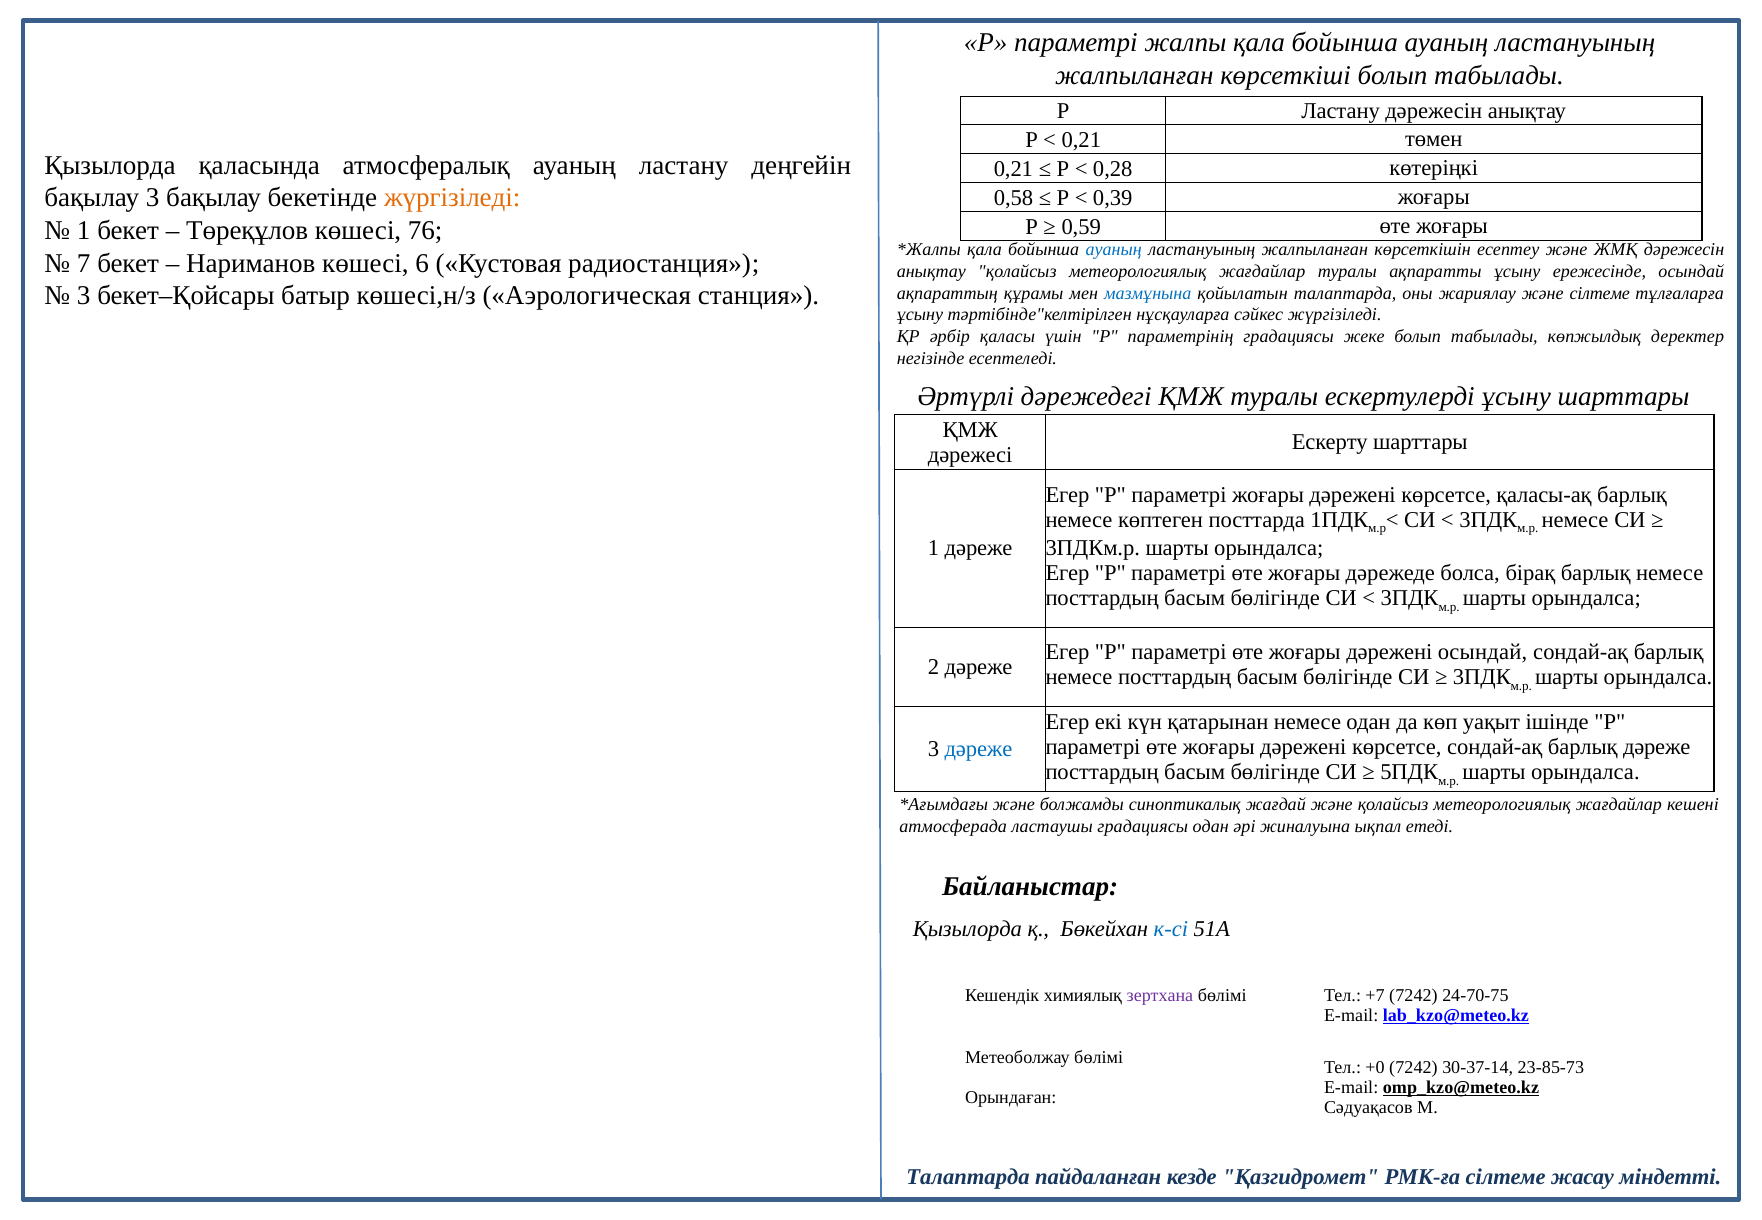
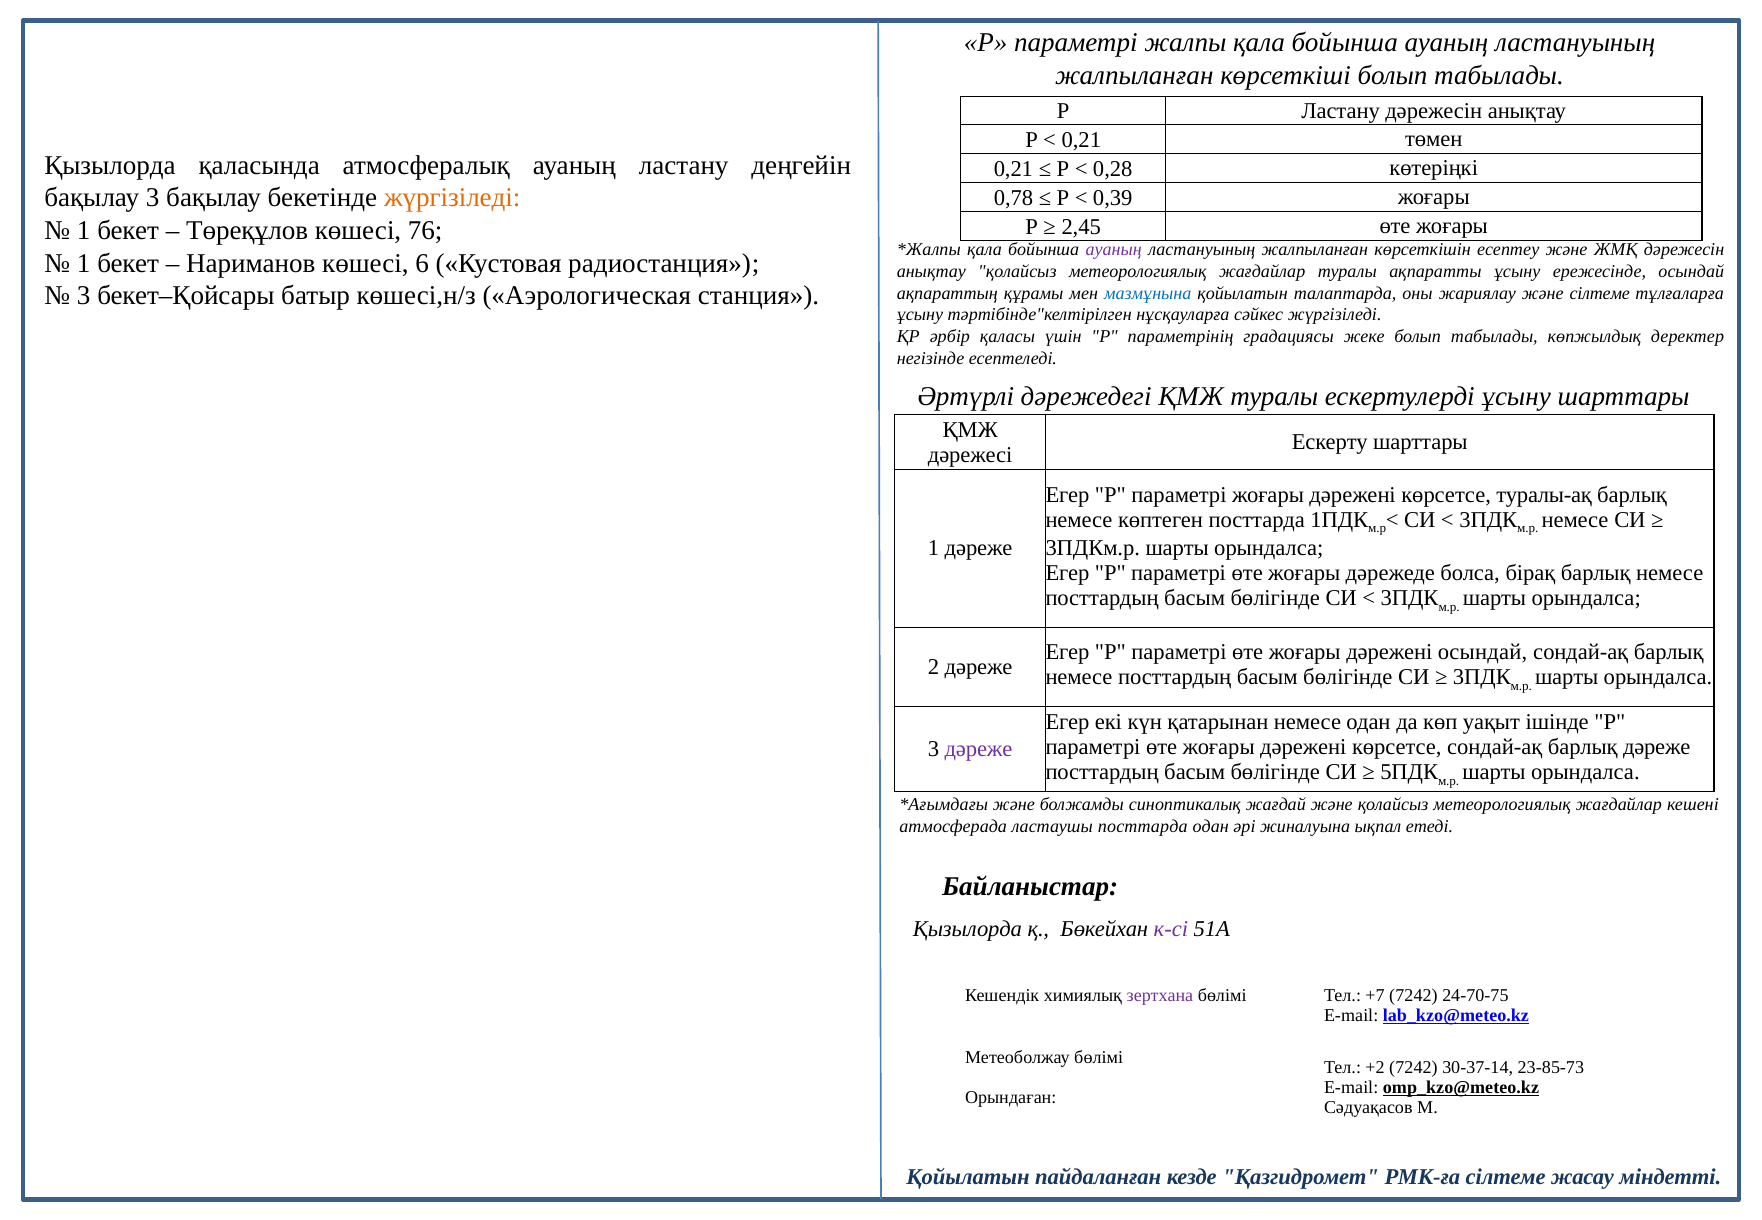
0,58: 0,58 -> 0,78 (1013, 198)
0,59: 0,59 -> 2,45 (1081, 227)
ауаның colour: blue -> purple (1114, 250)
7: 7 -> 1 (84, 263)
қаласы-ақ: қаласы-ақ -> туралы-ақ (1544, 495)
дәреже colour: blue -> purple (979, 749)
ластаушы градациясы: градациясы -> посттарда (1143, 826)
к-сі colour: blue -> purple (1171, 929)
+0: +0 -> +2 (1375, 1068)
Талаптарда: Талаптарда -> Қойылатын (968, 1177)
